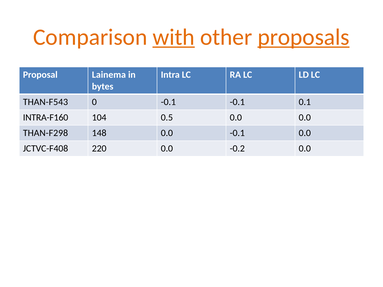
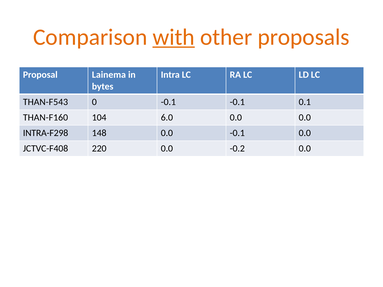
proposals underline: present -> none (304, 37)
INTRA-F160: INTRA-F160 -> THAN-F160 (46, 118)
0.5: 0.5 -> 6.0 (167, 118)
THAN-F298: THAN-F298 -> INTRA-F298 (46, 133)
